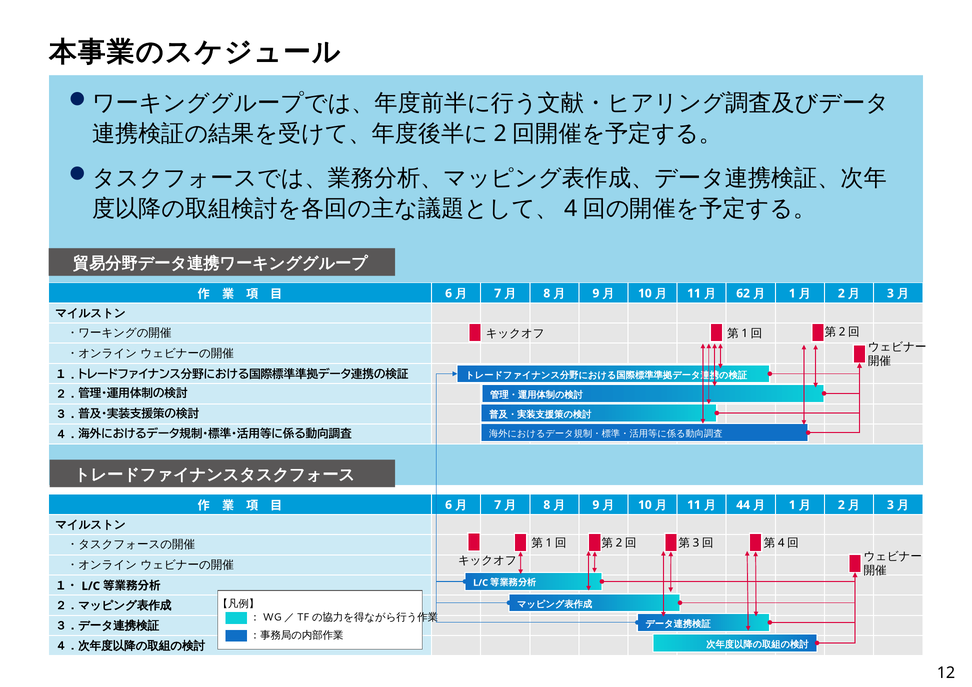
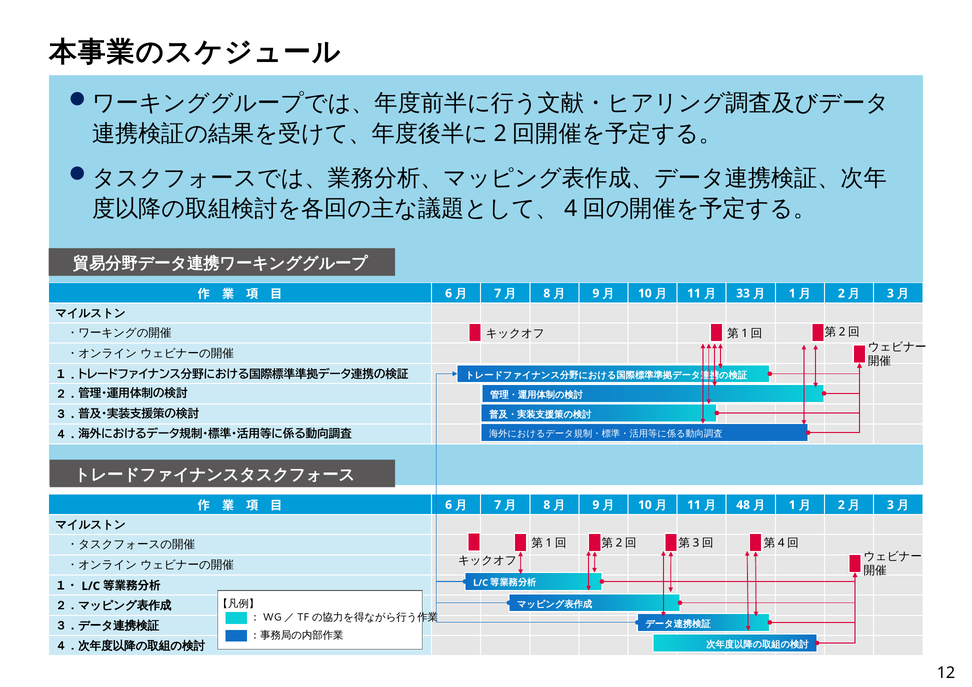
62: 62 -> 33 (743, 294)
44: 44 -> 48 (743, 505)
